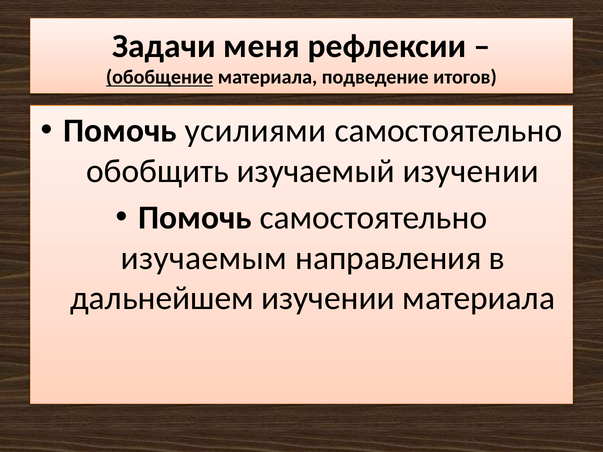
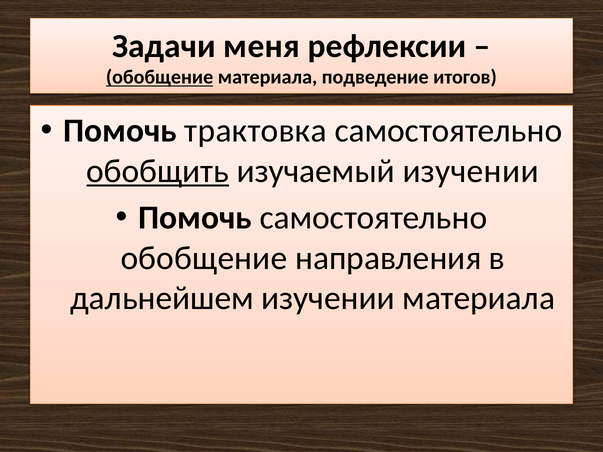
усилиями: усилиями -> трактовка (256, 131)
обобщить underline: none -> present (158, 171)
изучаемым: изучаемым -> обобщение (204, 258)
